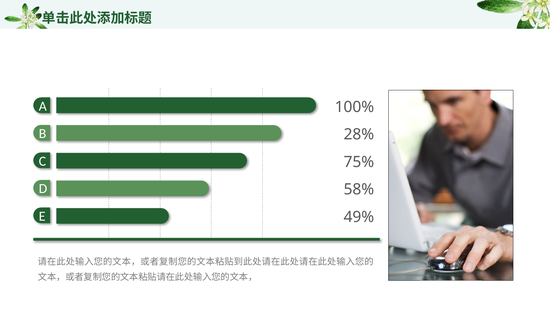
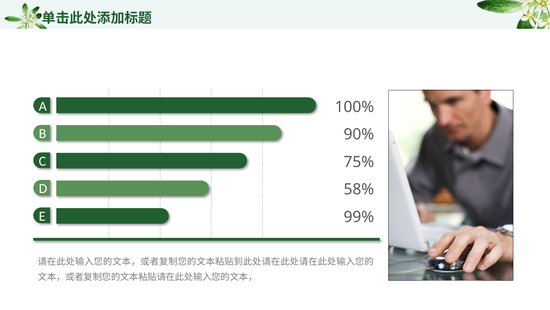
28%: 28% -> 90% (359, 134)
49%: 49% -> 99% (359, 217)
